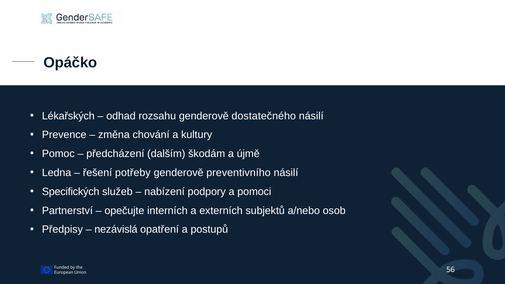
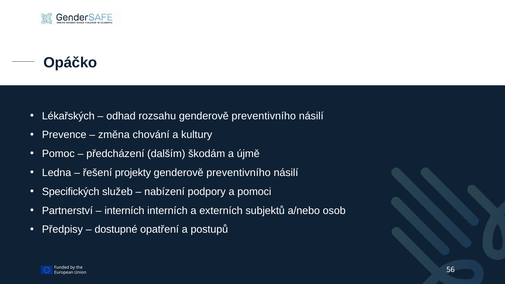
rozsahu genderově dostatečného: dostatečného -> preventivního (264, 116)
potřeby: potřeby -> projekty (133, 173)
opečujte: opečujte -> interních (124, 211)
nezávislá: nezávislá -> dostupné (116, 230)
